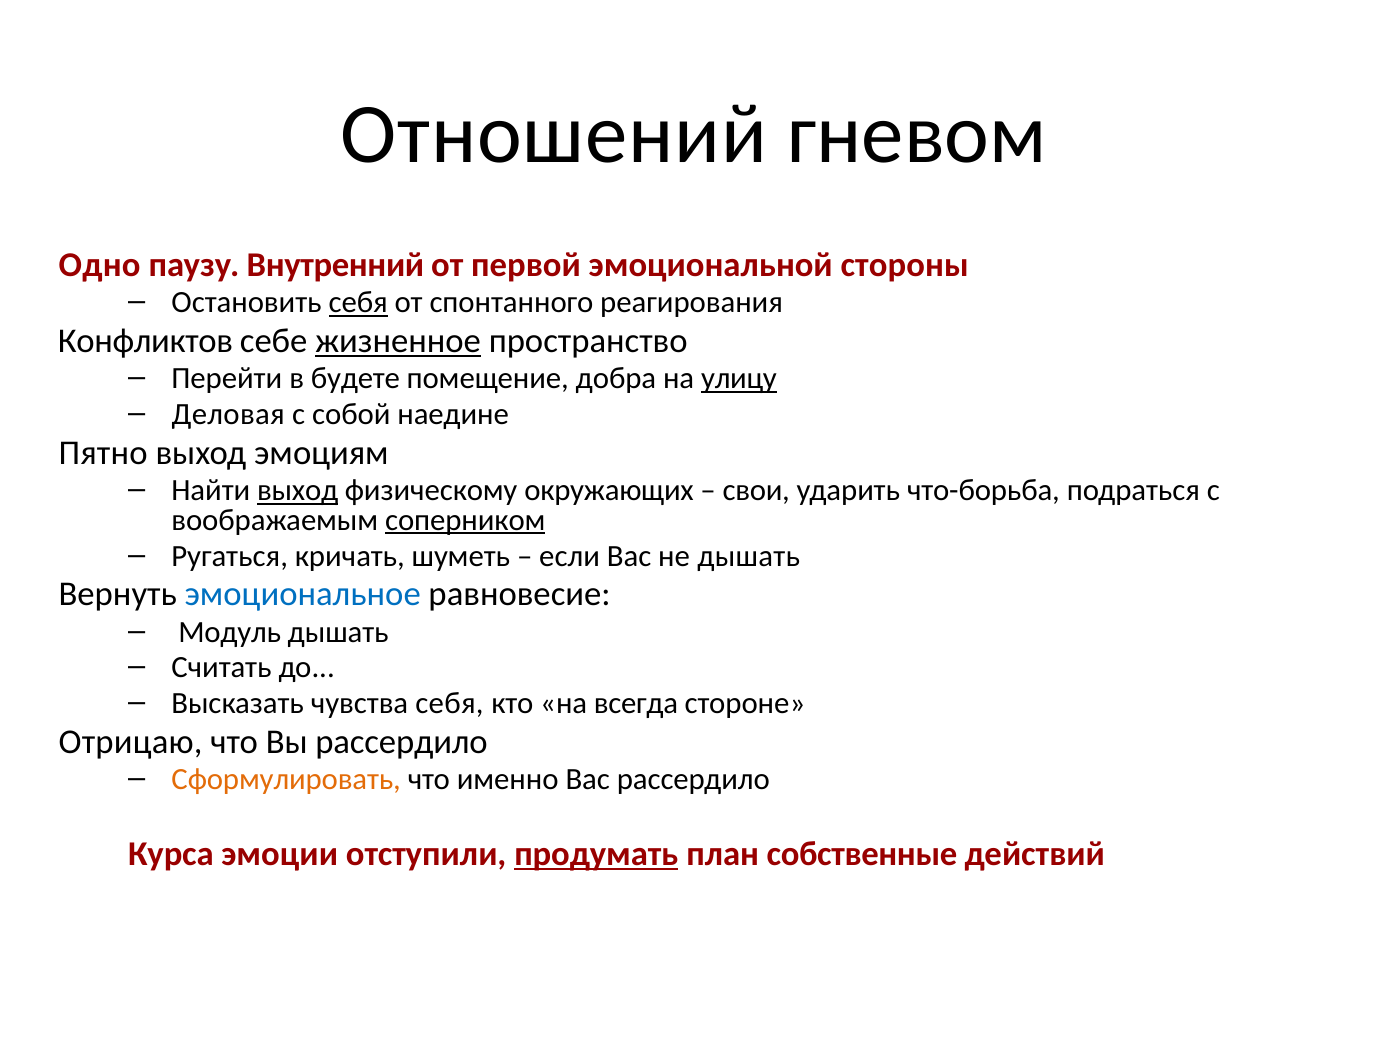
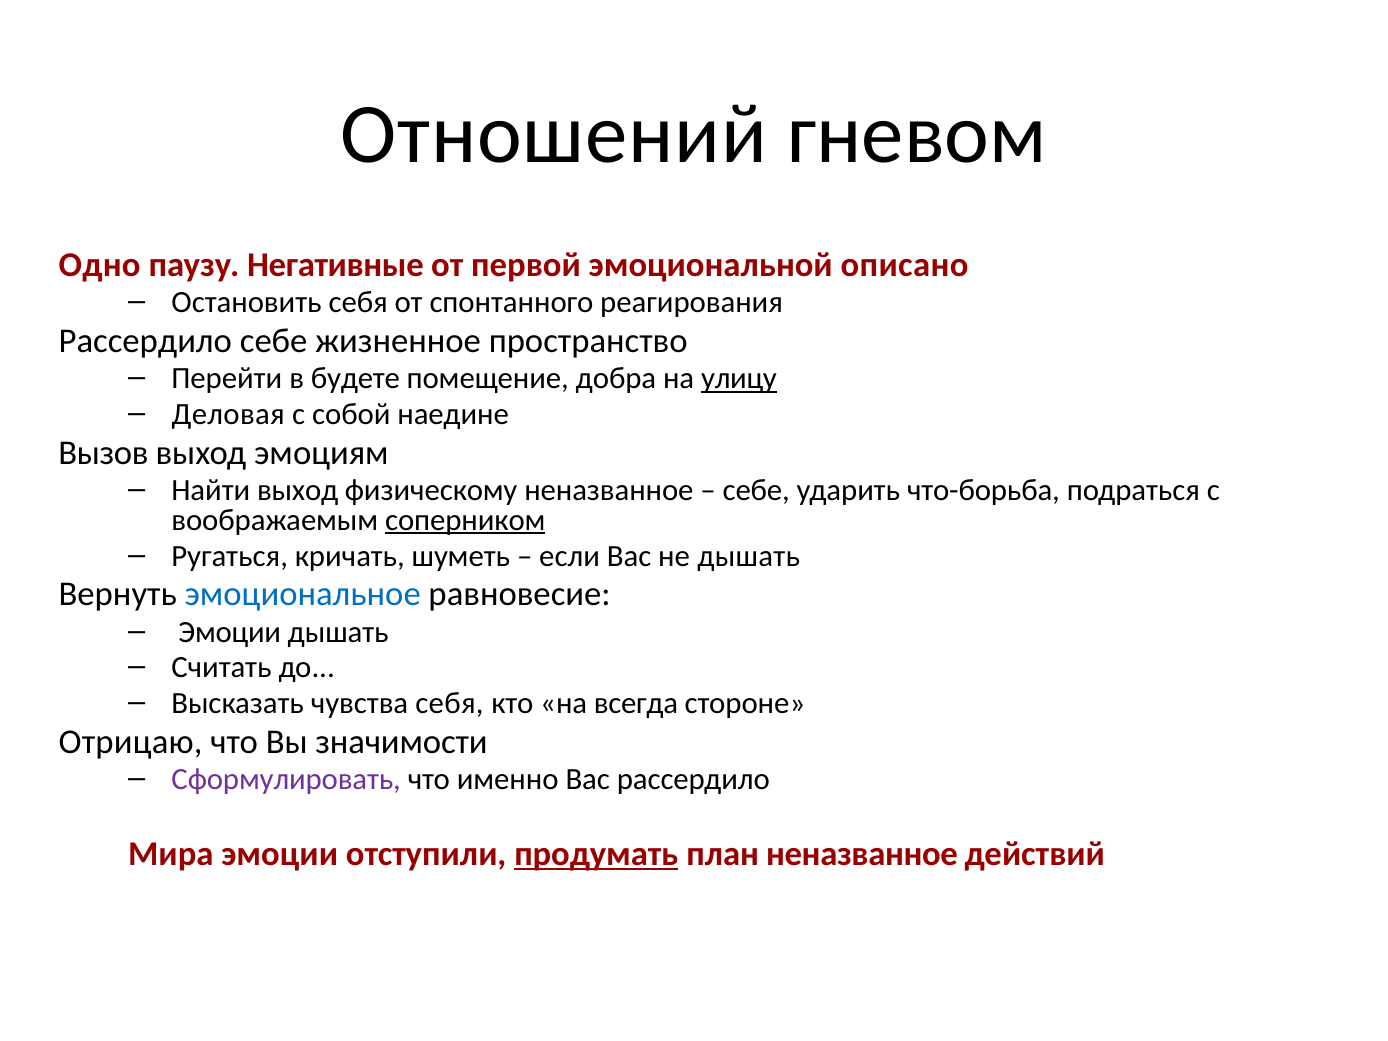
Внутренний: Внутренний -> Негативные (335, 265)
стороны: стороны -> описано (905, 265)
себя underline: present -> none (358, 303)
Конфликтов: Конфликтов -> Рассердило (145, 341)
жизненное underline: present -> none (398, 341)
Пятно: Пятно -> Вызов (103, 453)
выход underline: present -> none (298, 491)
физическому окружающих: окружающих -> неназванное (609, 491)
свои: свои -> себе (756, 491)
Модуль: Модуль -> Эмоции (230, 632)
Вы рассердило: рассердило -> значимости (402, 742)
Сформулировать colour: orange -> purple (286, 780)
Курса: Курса -> Мира (171, 854)
план собственные: собственные -> неназванное (862, 854)
